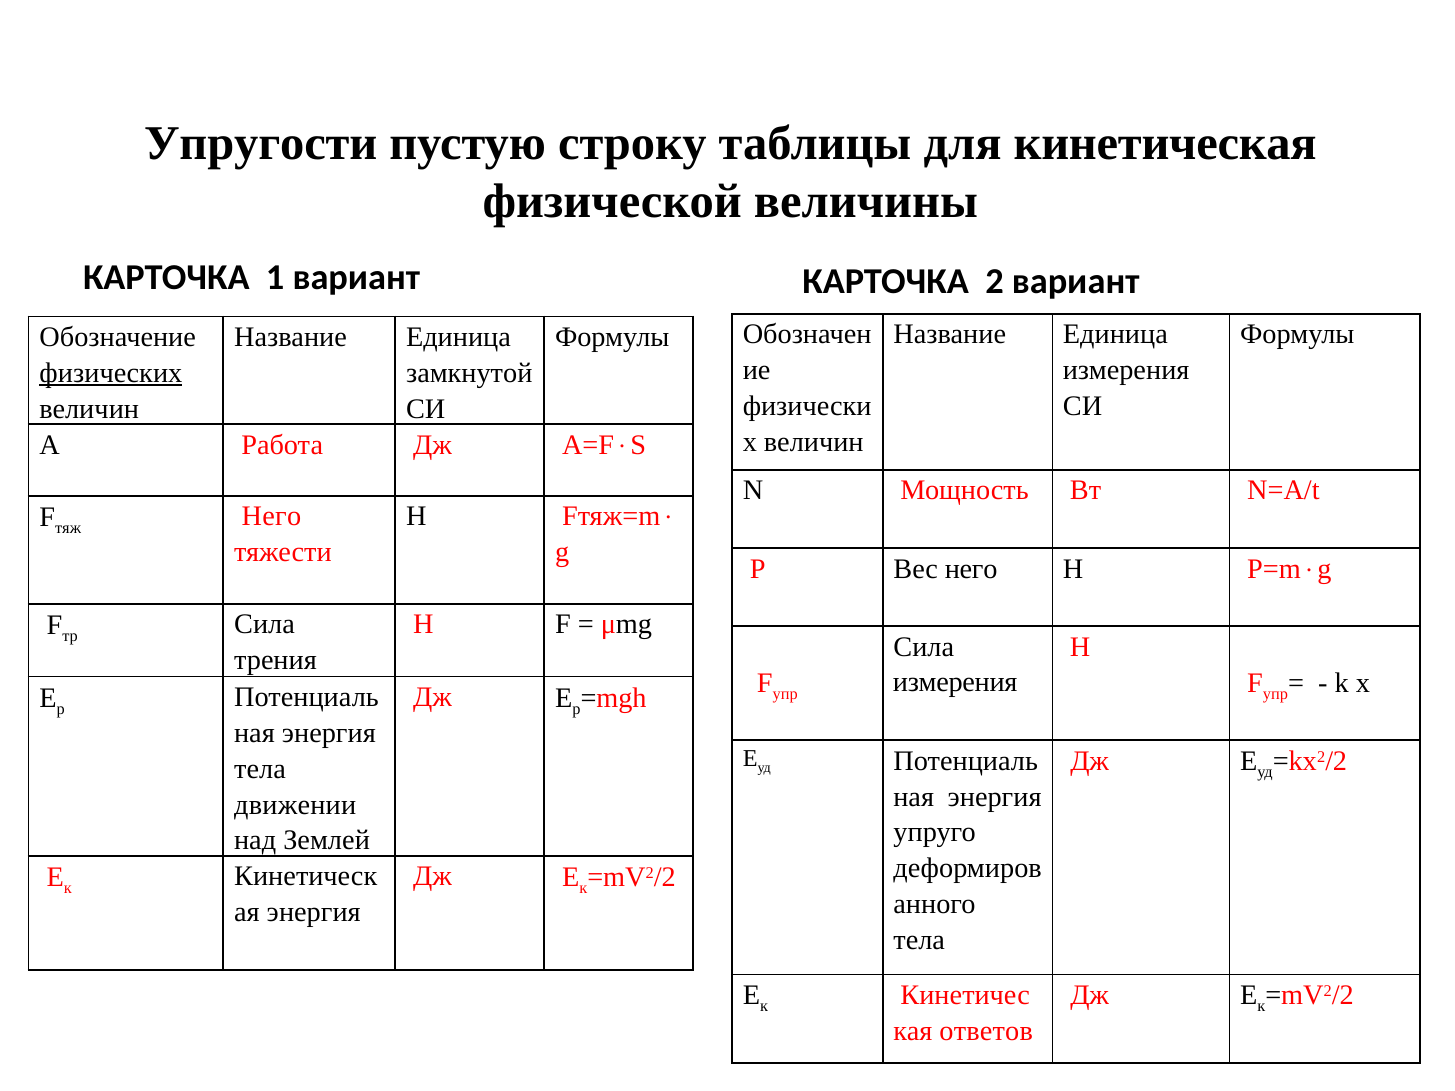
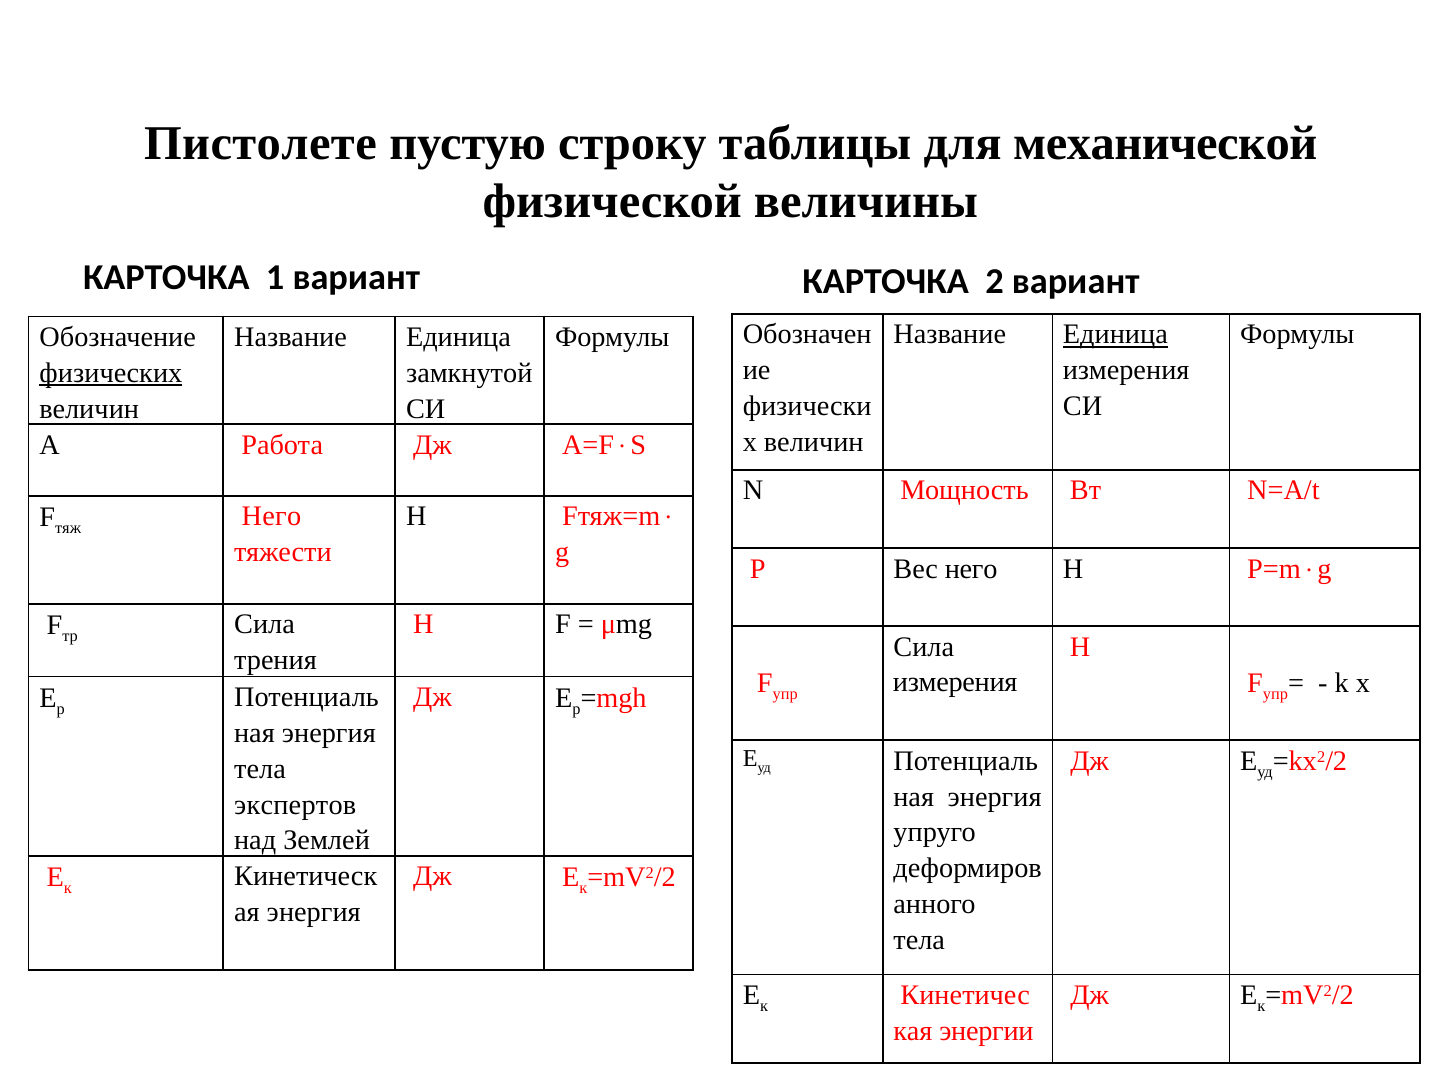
Упругости: Упругости -> Пистолете (260, 144)
кинетическая: кинетическая -> механической (1165, 144)
Единица underline: none -> present (1115, 335)
движении: движении -> экспертов (295, 805)
ответов: ответов -> энергии (986, 1031)
